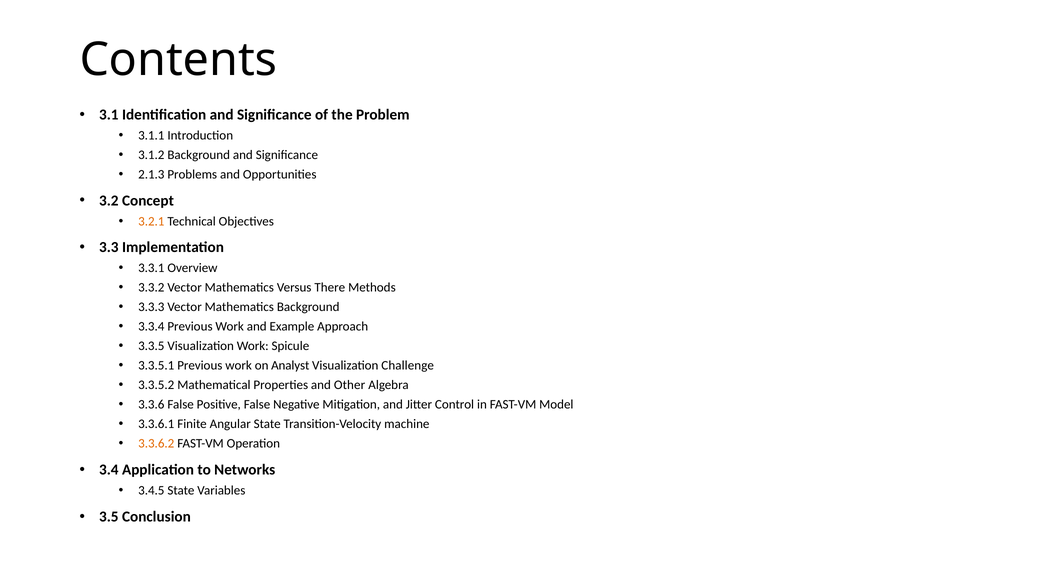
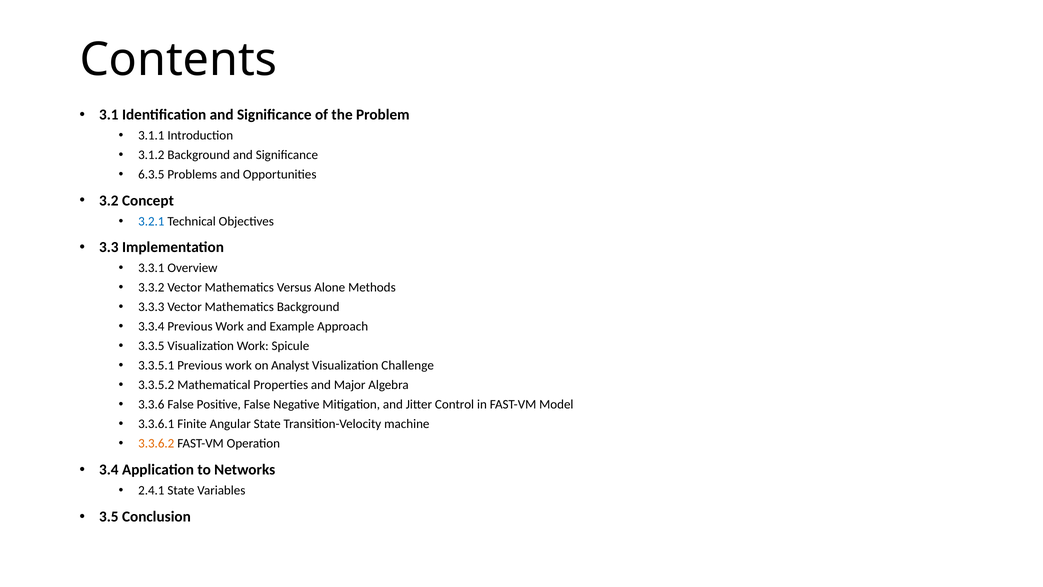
2.1.3: 2.1.3 -> 6.3.5 (151, 174)
3.2.1 colour: orange -> blue (151, 221)
There: There -> Alone (330, 287)
Other: Other -> Major (350, 385)
3.4.5: 3.4.5 -> 2.4.1 (151, 490)
